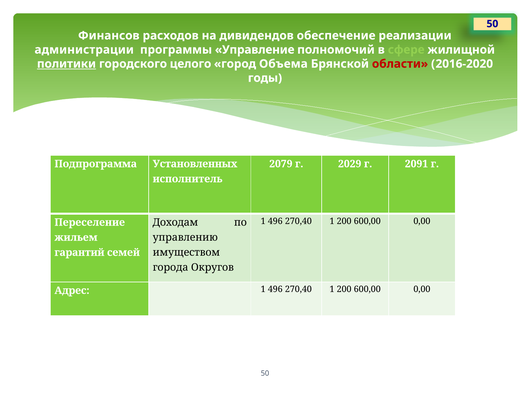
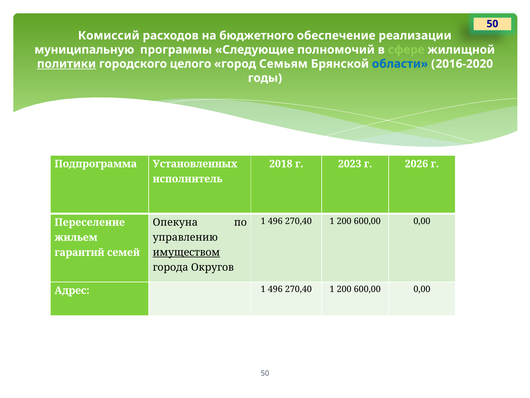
Финансов: Финансов -> Комиссий (109, 36)
дивидендов: дивидендов -> бюджетного (257, 36)
администрации: администрации -> муниципальную (84, 50)
Управление: Управление -> Следующие (255, 50)
Объема: Объема -> Семьям (283, 64)
области colour: red -> blue (400, 64)
2079: 2079 -> 2018 (281, 164)
2029: 2029 -> 2023 (350, 164)
2091: 2091 -> 2026 (416, 164)
Доходам: Доходам -> Опекуна (175, 222)
имуществом underline: none -> present (186, 252)
